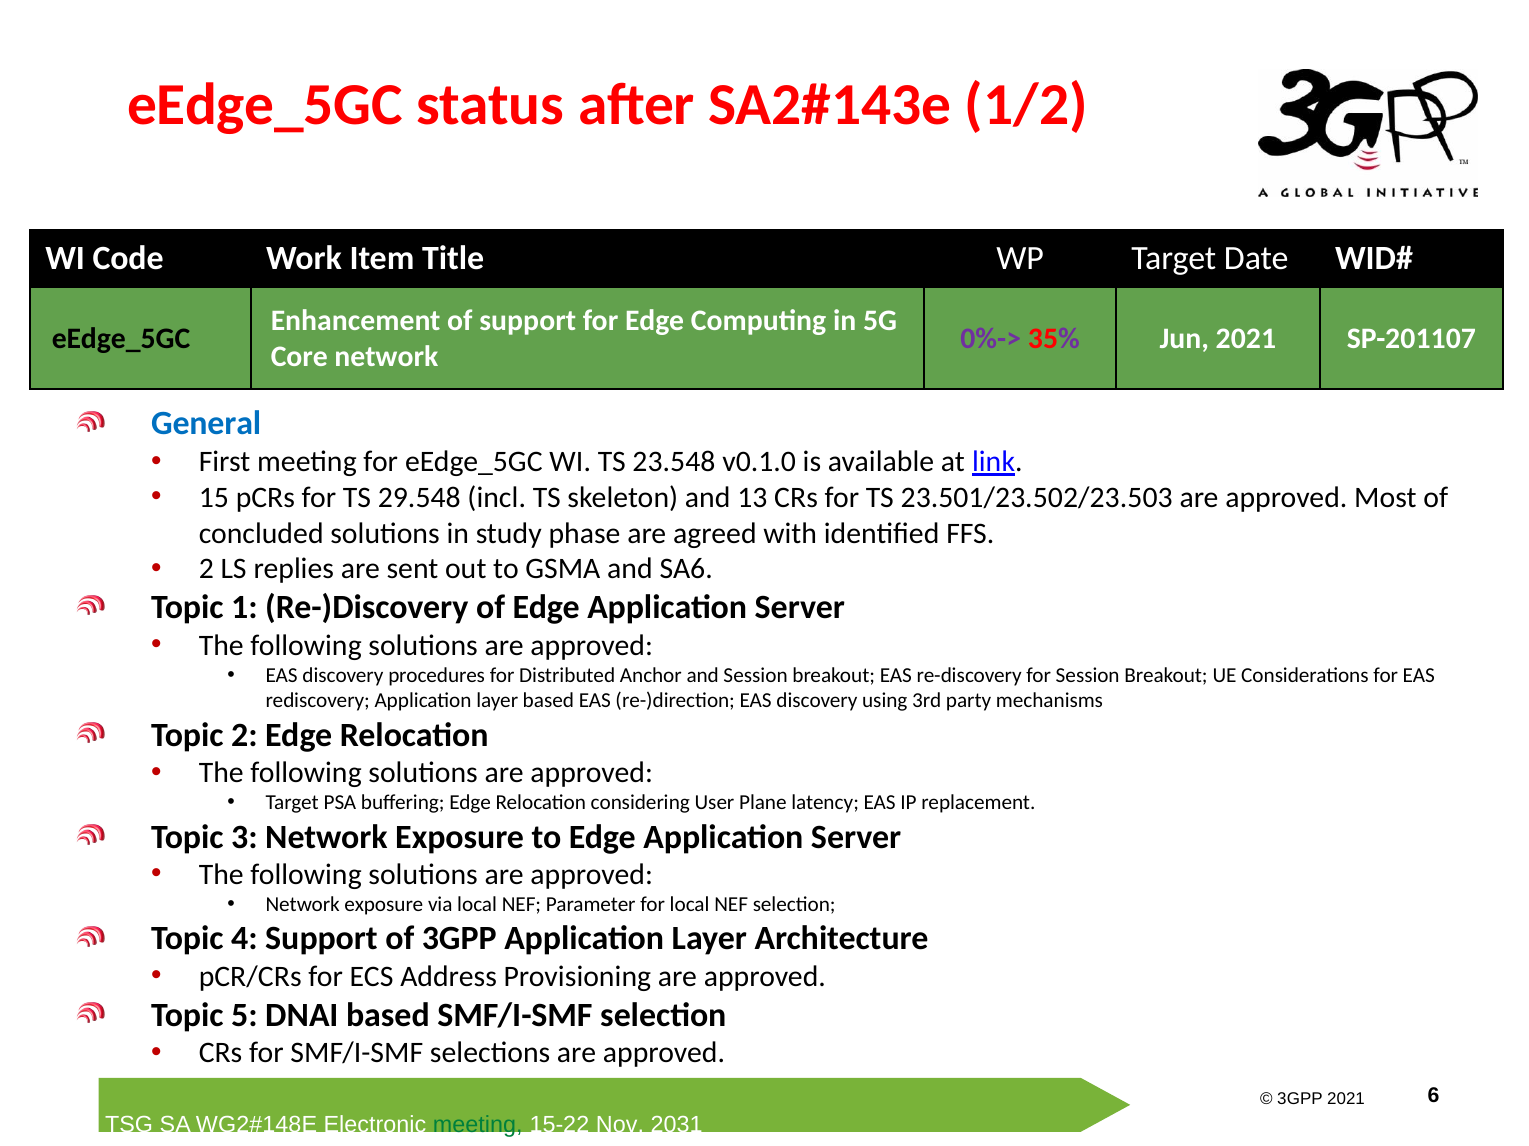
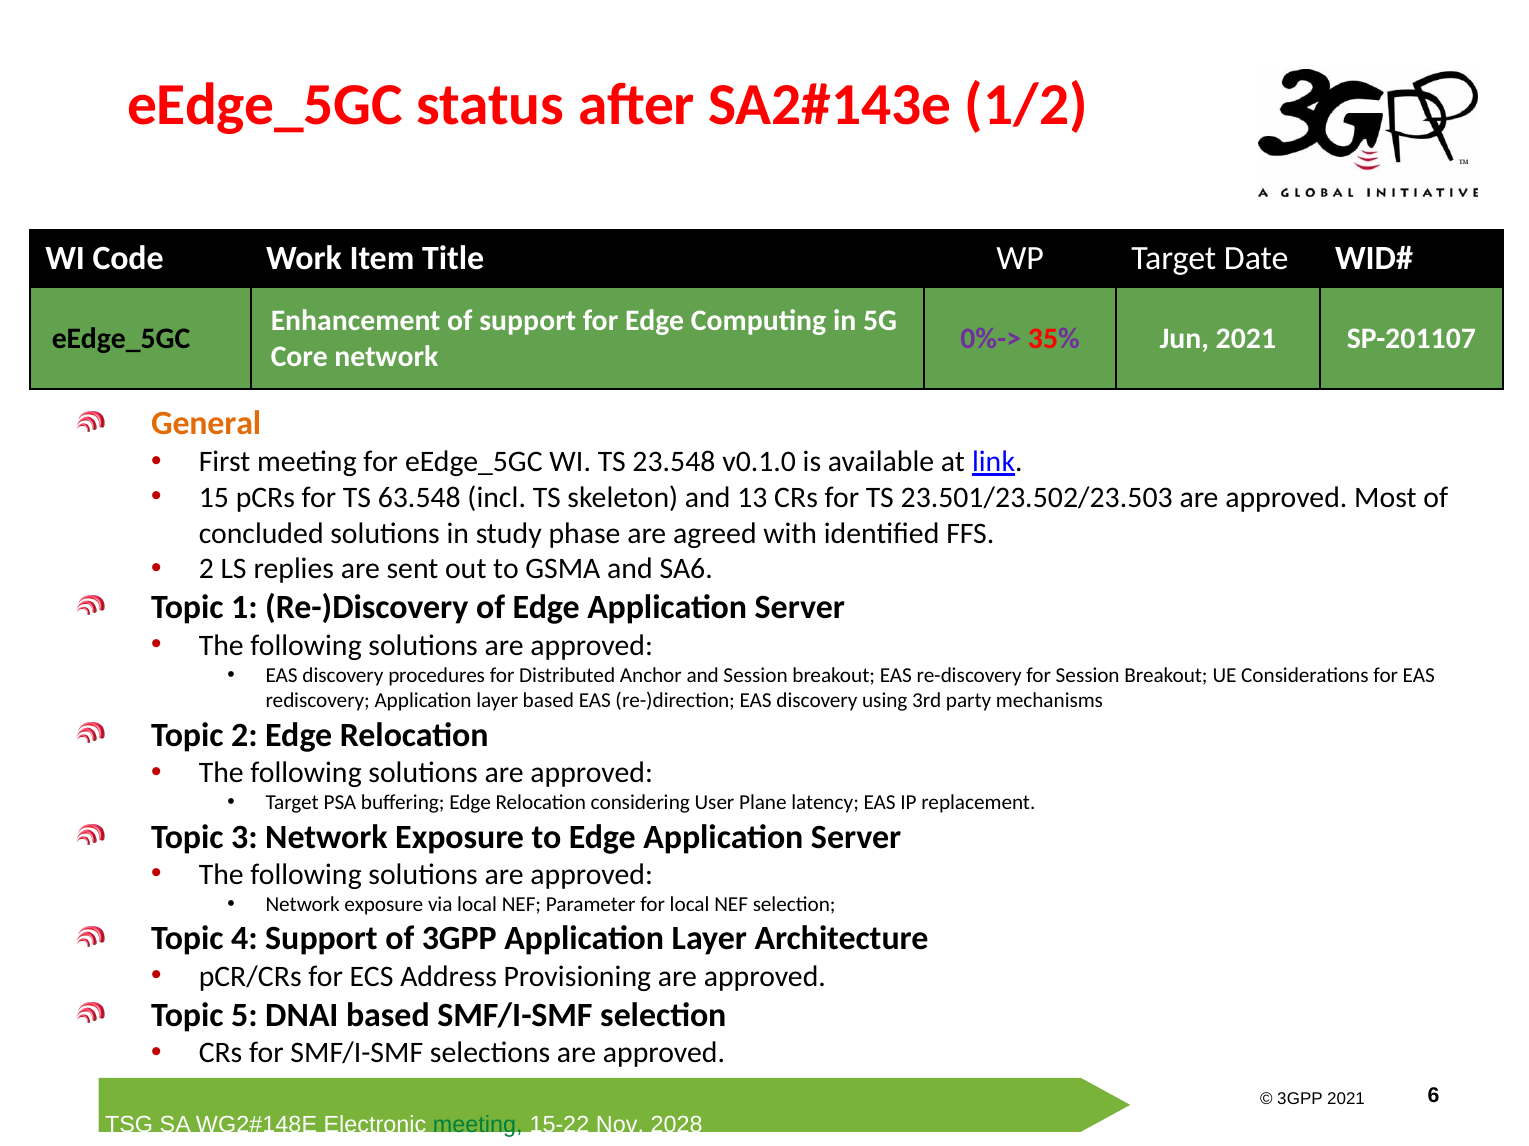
General colour: blue -> orange (206, 424)
29.548: 29.548 -> 63.548 (419, 498)
2031: 2031 -> 2028 (677, 1125)
